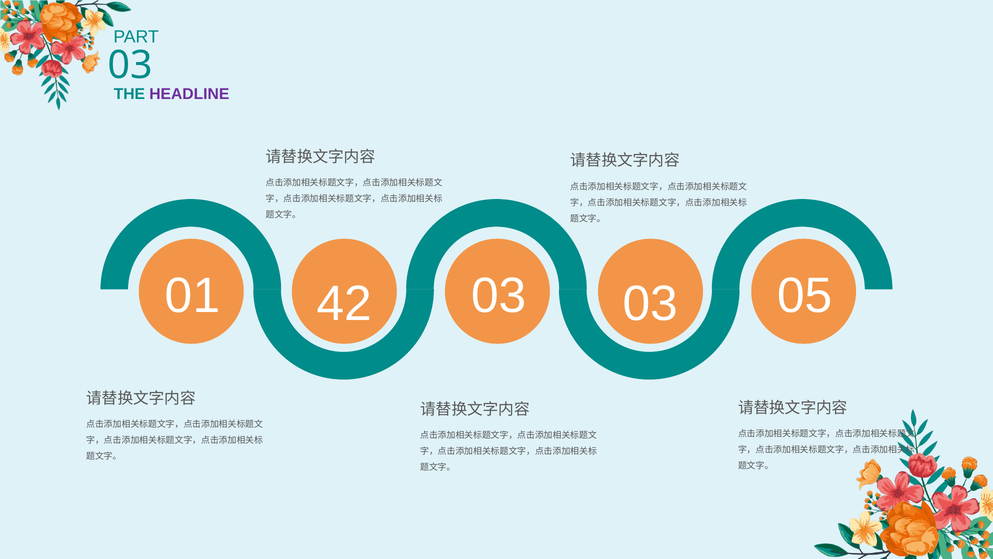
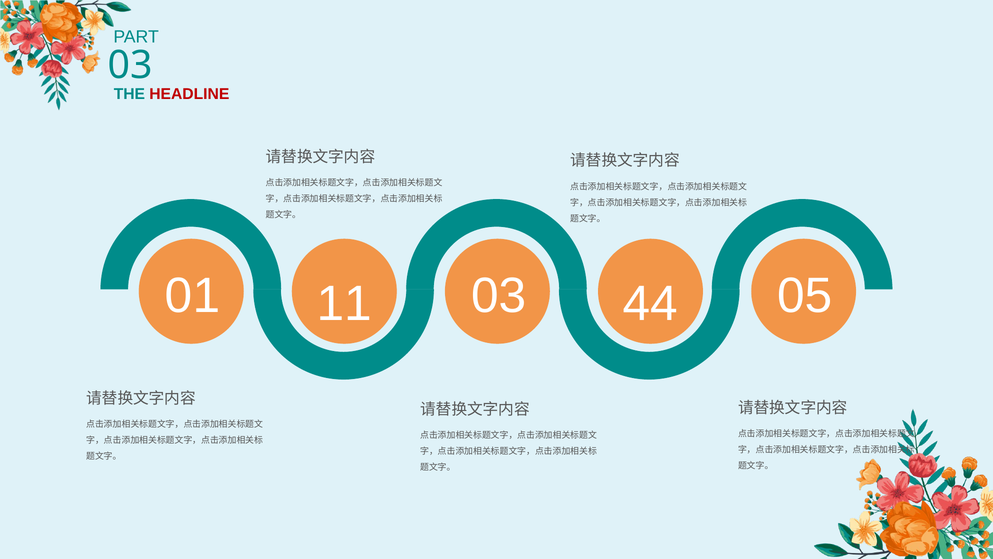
HEADLINE colour: purple -> red (189, 94)
42: 42 -> 11 (344, 303)
03 03: 03 -> 44 (650, 303)
